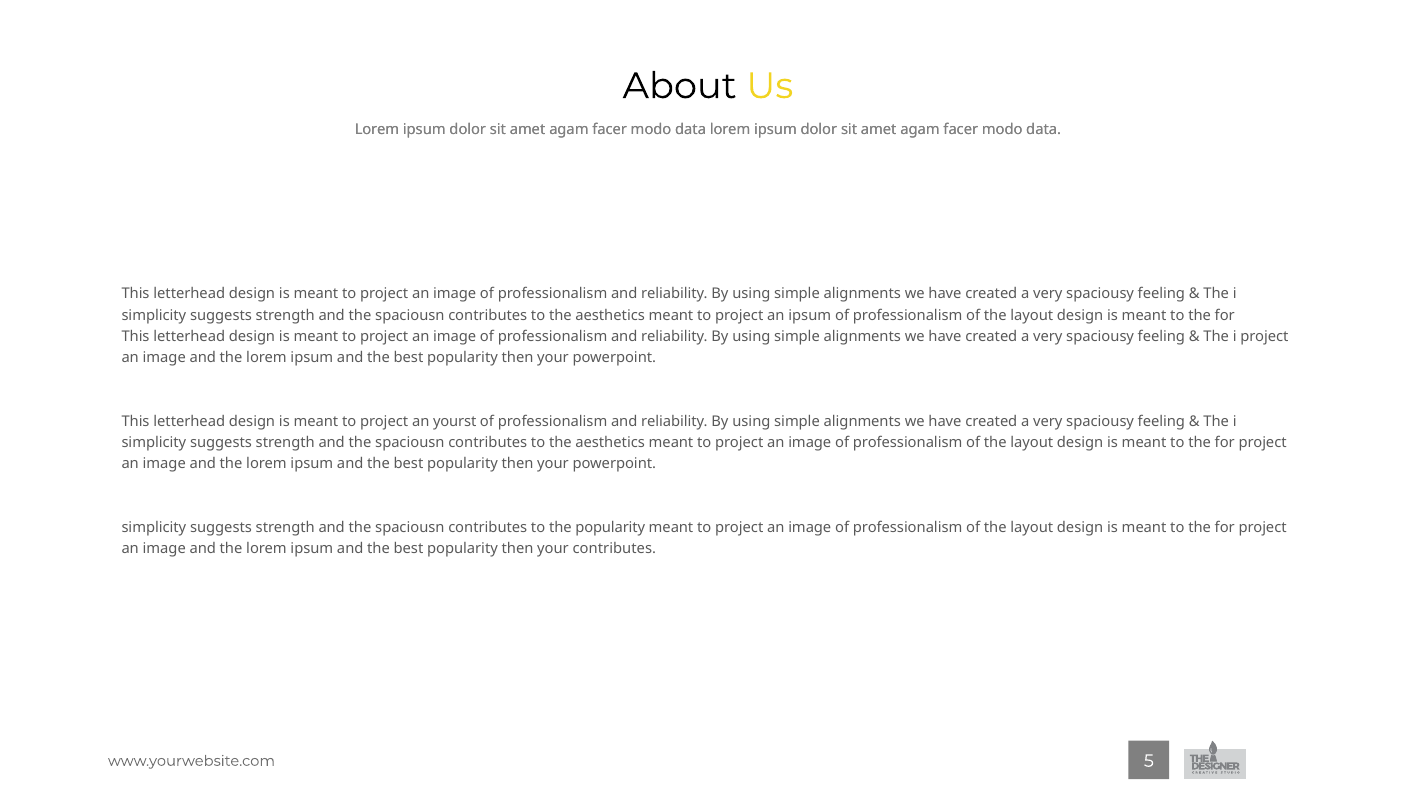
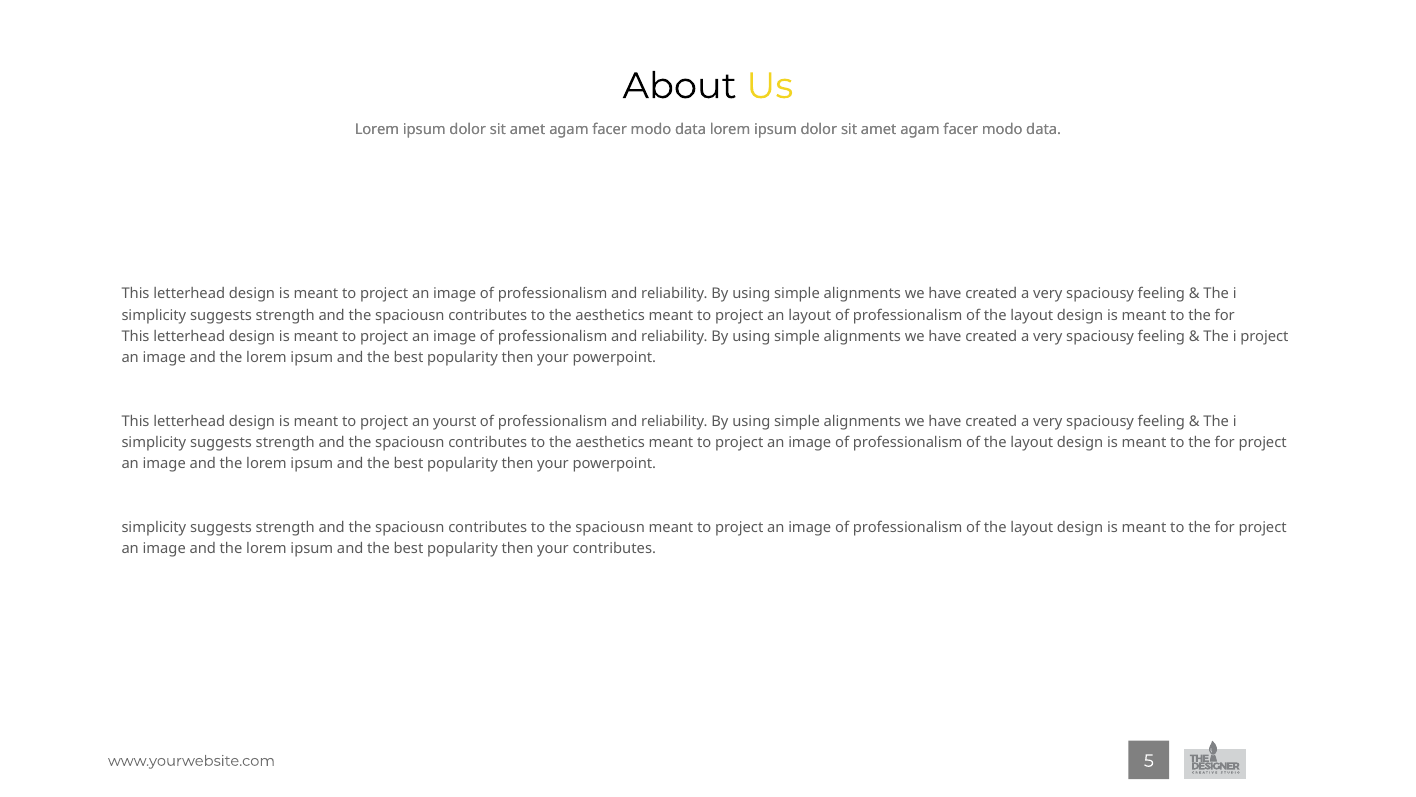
an ipsum: ipsum -> layout (810, 315)
to the popularity: popularity -> spaciousn (610, 527)
